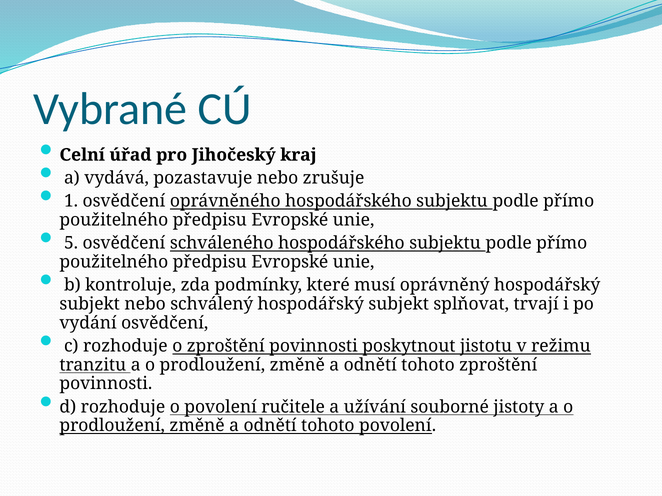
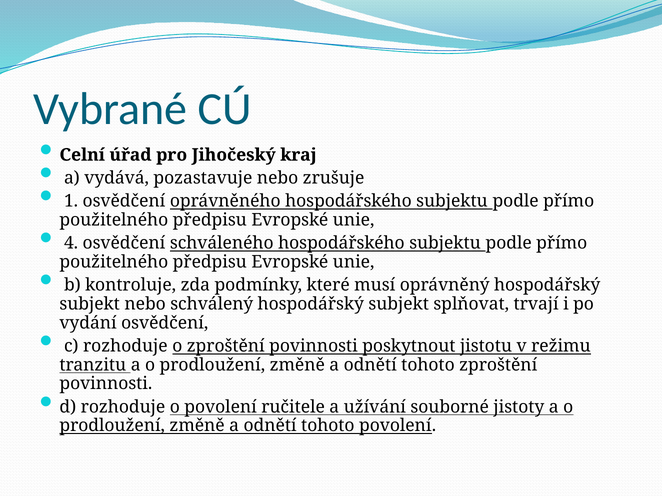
5: 5 -> 4 (71, 243)
